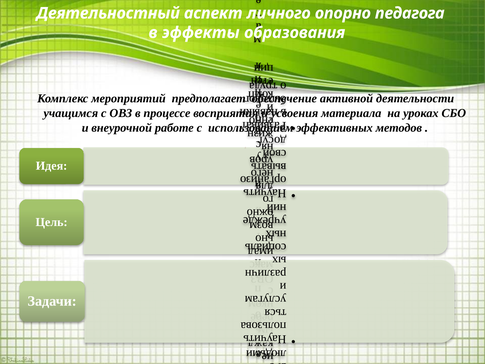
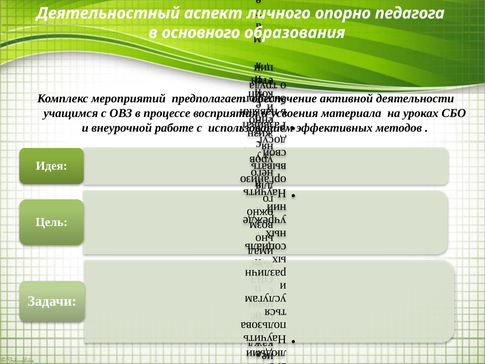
эффекты: эффекты -> основного (201, 33)
